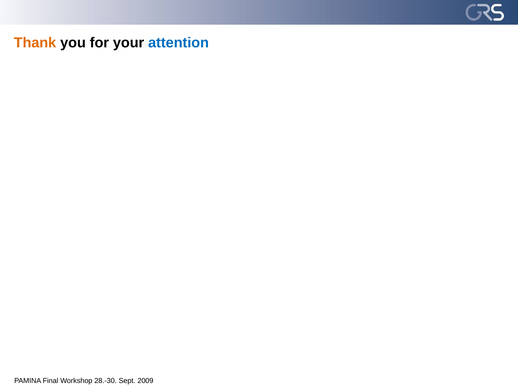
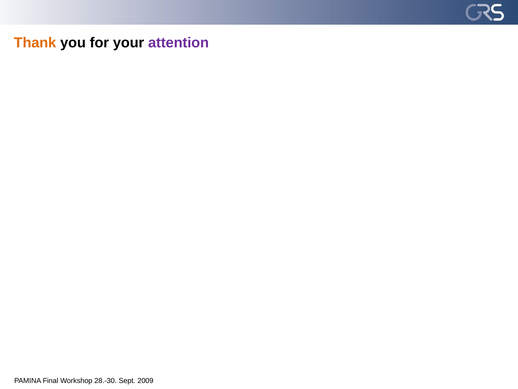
attention colour: blue -> purple (179, 43)
